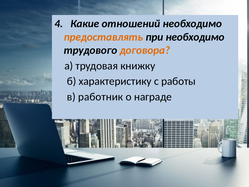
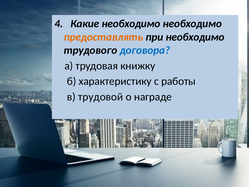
Какие отношений: отношений -> необходимо (131, 24)
договора colour: orange -> blue (145, 50)
работник: работник -> трудовой (101, 97)
